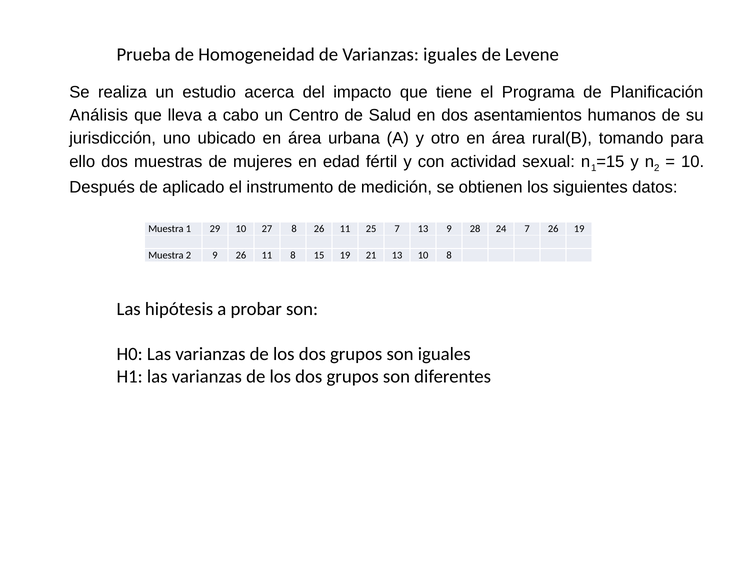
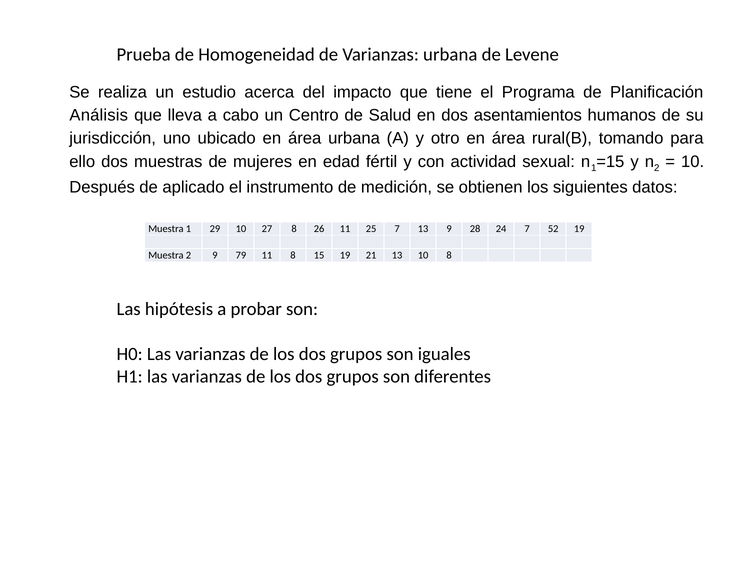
Varianzas iguales: iguales -> urbana (450, 55)
7 26: 26 -> 52 (553, 229)
9 26: 26 -> 79 (241, 256)
